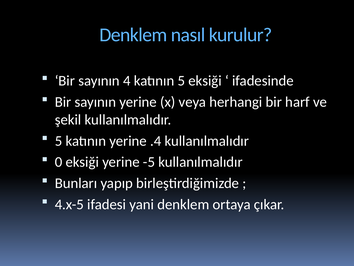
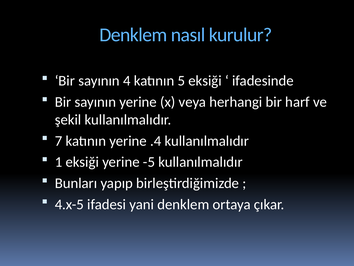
5: 5 -> 7 (59, 141)
0: 0 -> 1 (59, 162)
